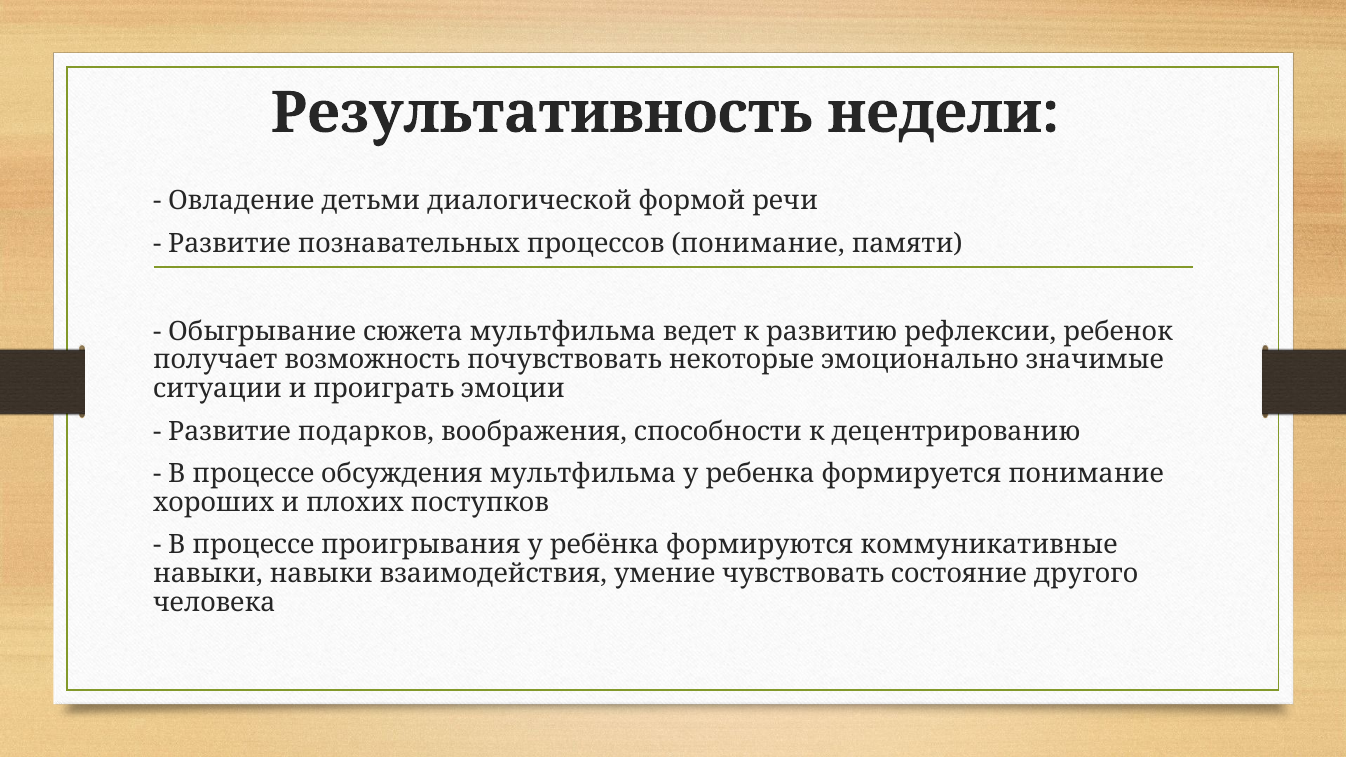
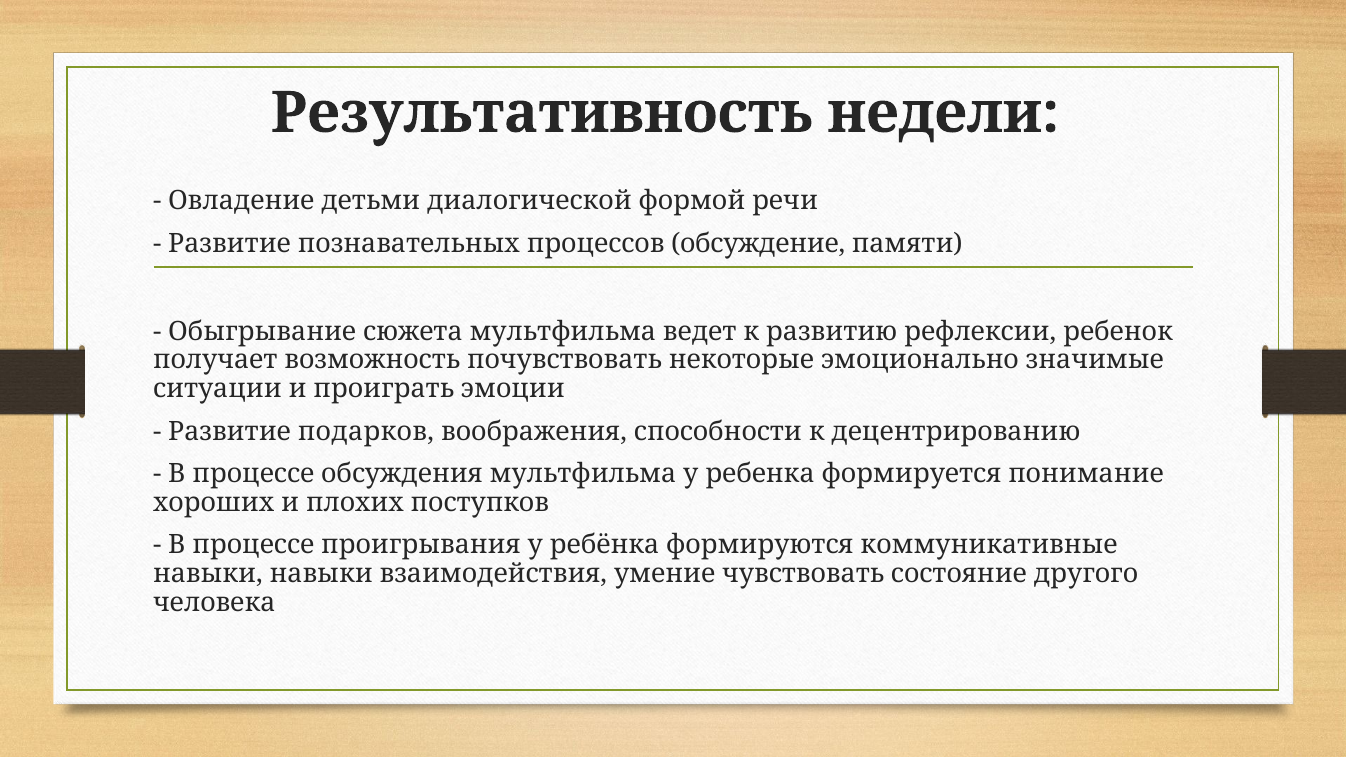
процессов понимание: понимание -> обсуждение (758, 244)
